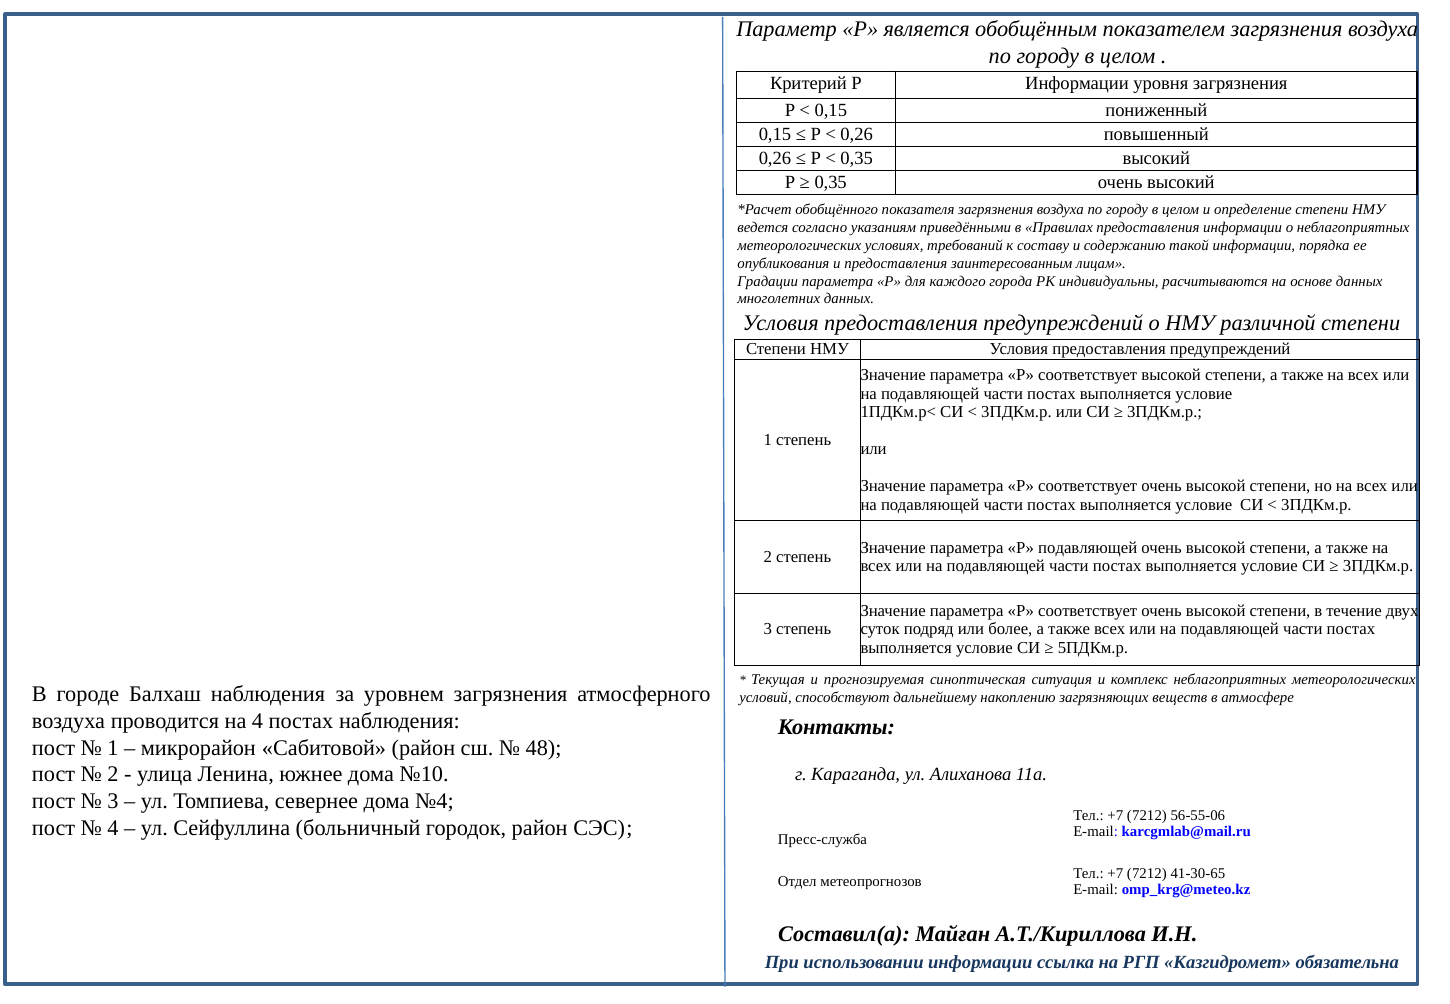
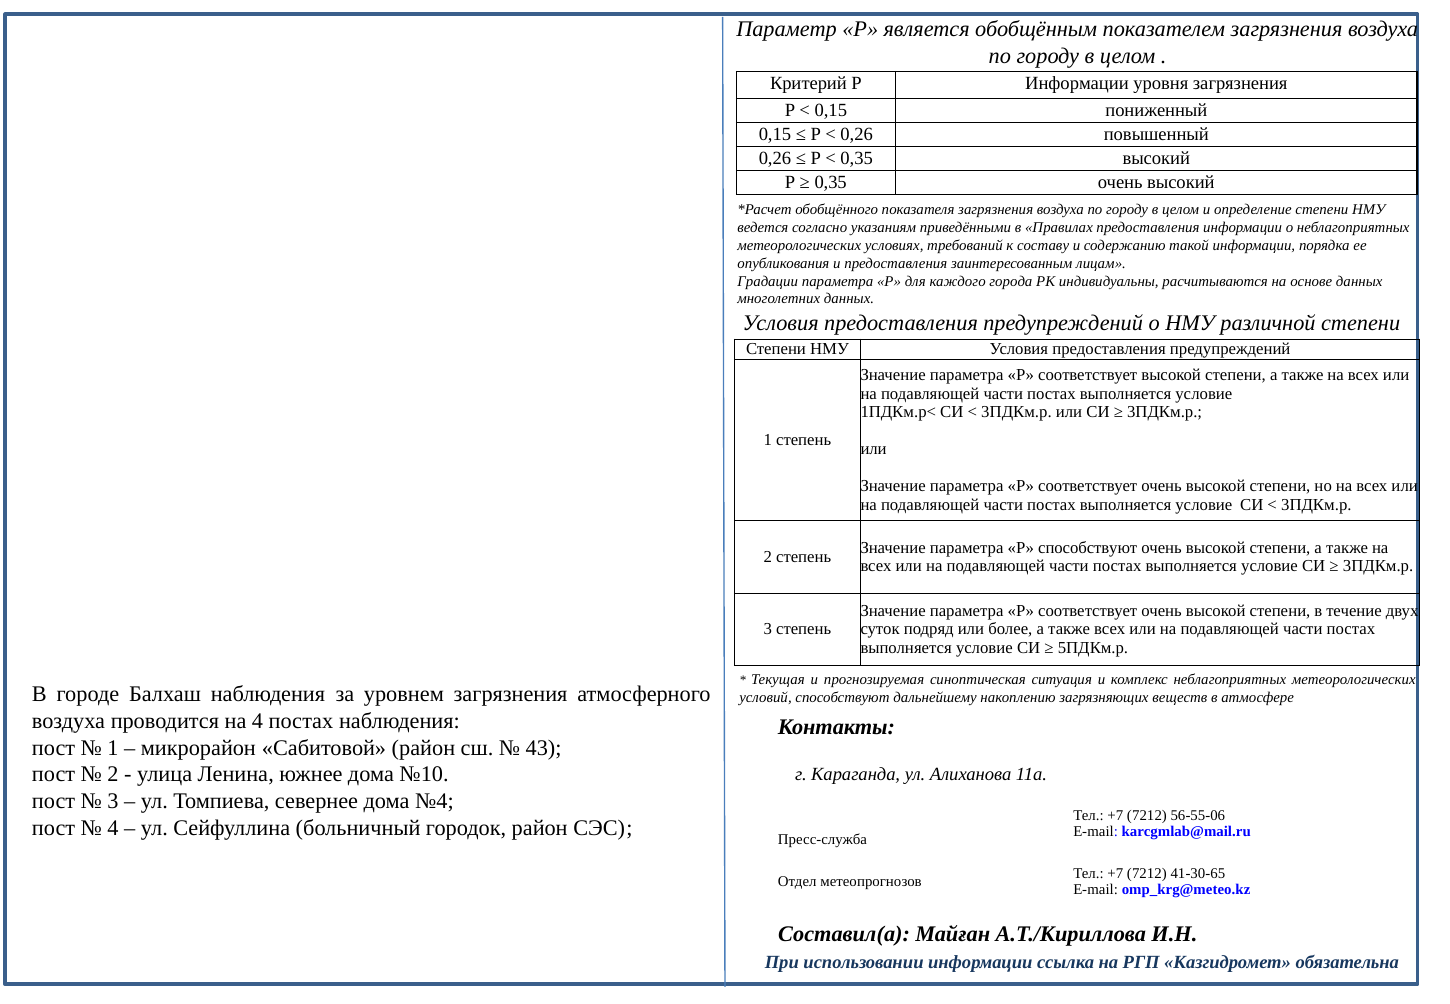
Р подавляющей: подавляющей -> способствуют (1088, 548)
48: 48 -> 43 (544, 748)
